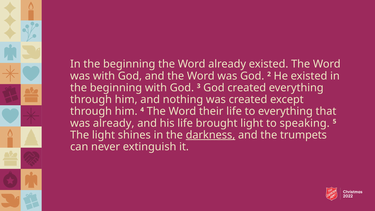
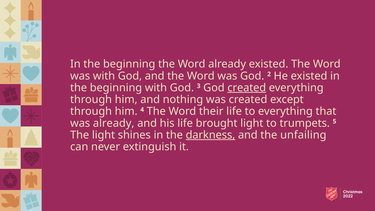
created underline: none -> present (247, 88)
speaking: speaking -> trumpets (305, 123)
trumpets: trumpets -> unfailing (303, 135)
